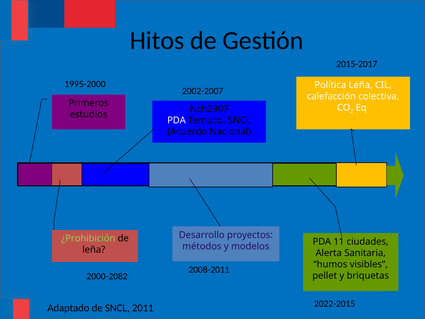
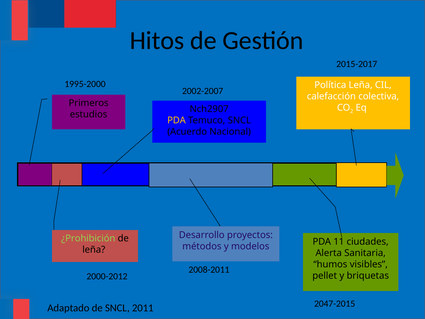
PDA colour: white -> yellow (176, 120)
2000-2082: 2000-2082 -> 2000-2012 (107, 276)
2022-2015: 2022-2015 -> 2047-2015 (335, 304)
